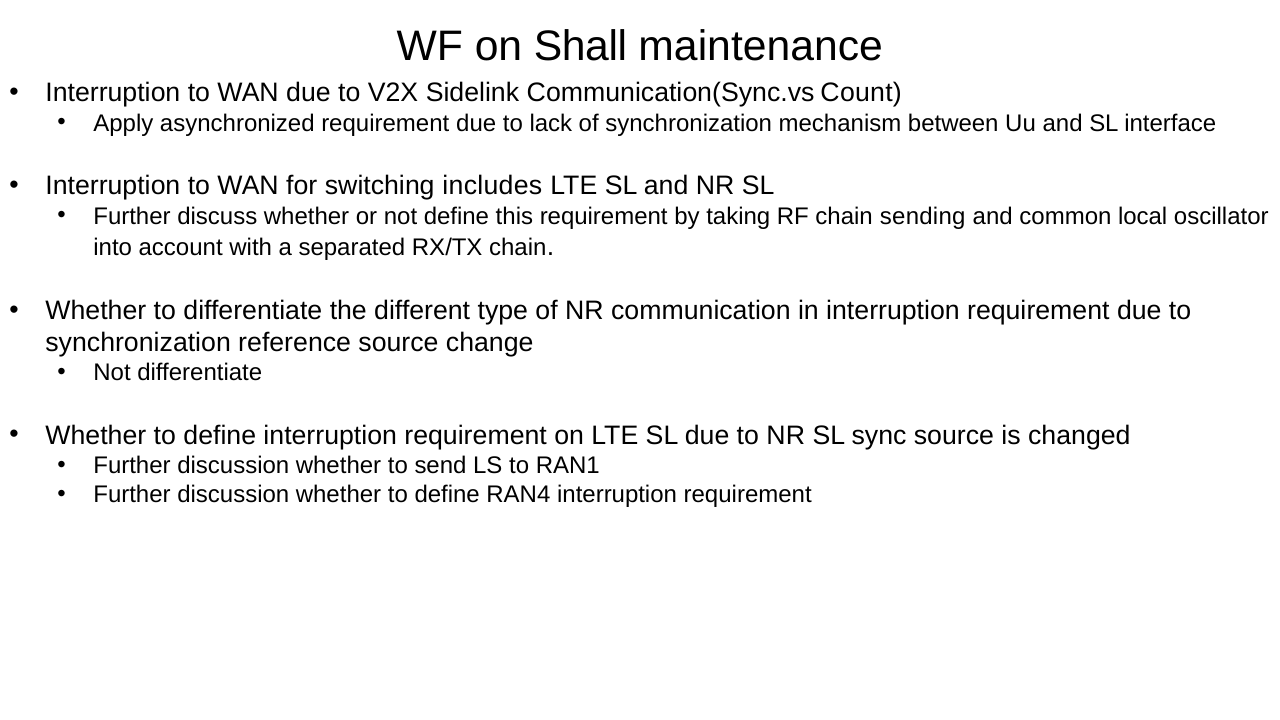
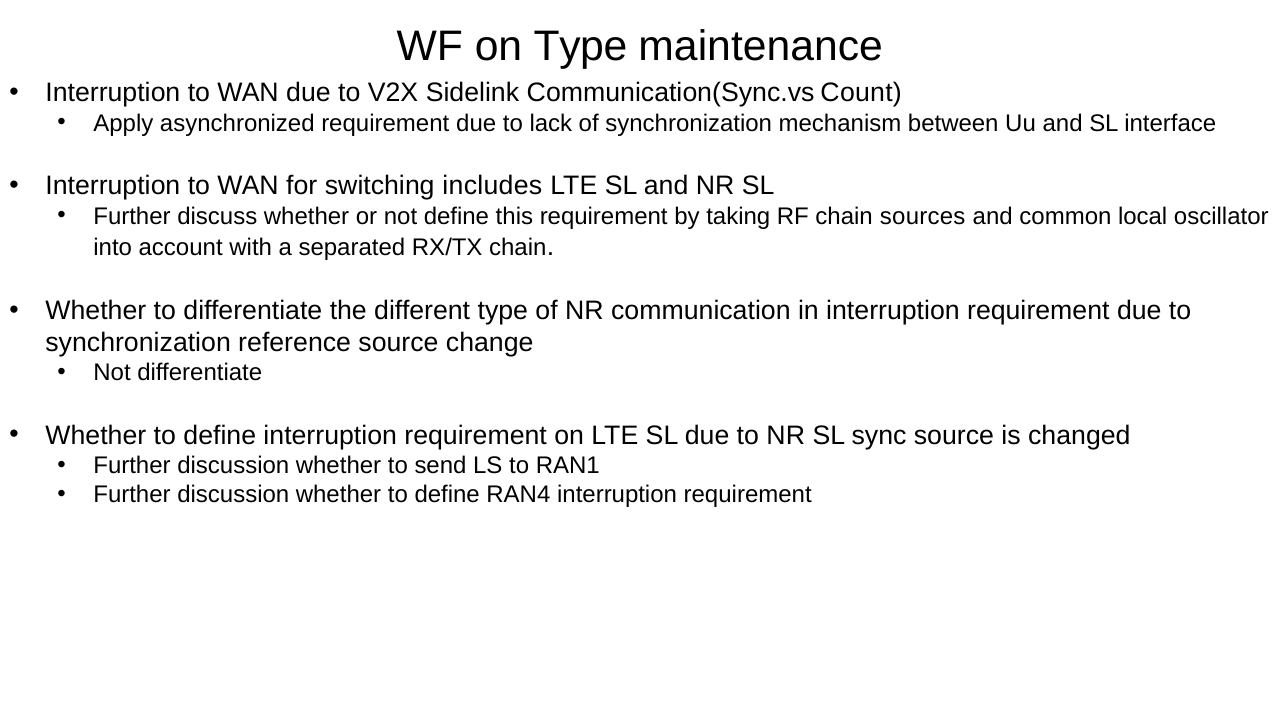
on Shall: Shall -> Type (581, 47)
sending: sending -> sources (923, 216)
